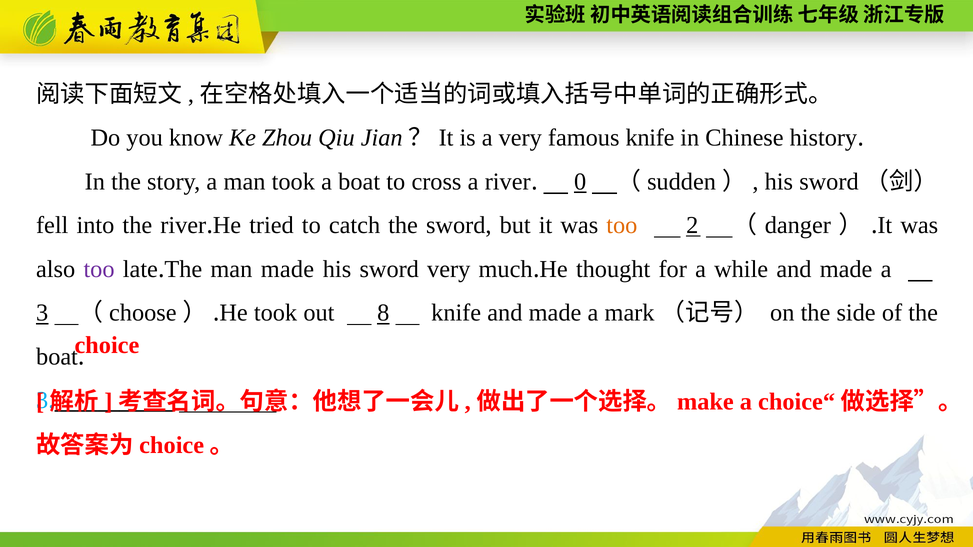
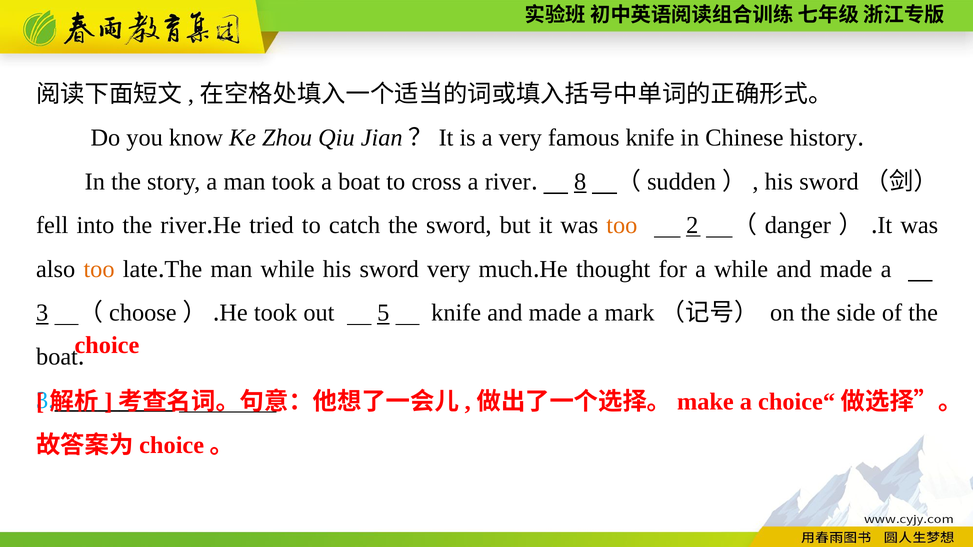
0: 0 -> 8 (580, 182)
too colour: purple -> orange (99, 269)
man made: made -> while (288, 269)
8: 8 -> 5 (383, 313)
